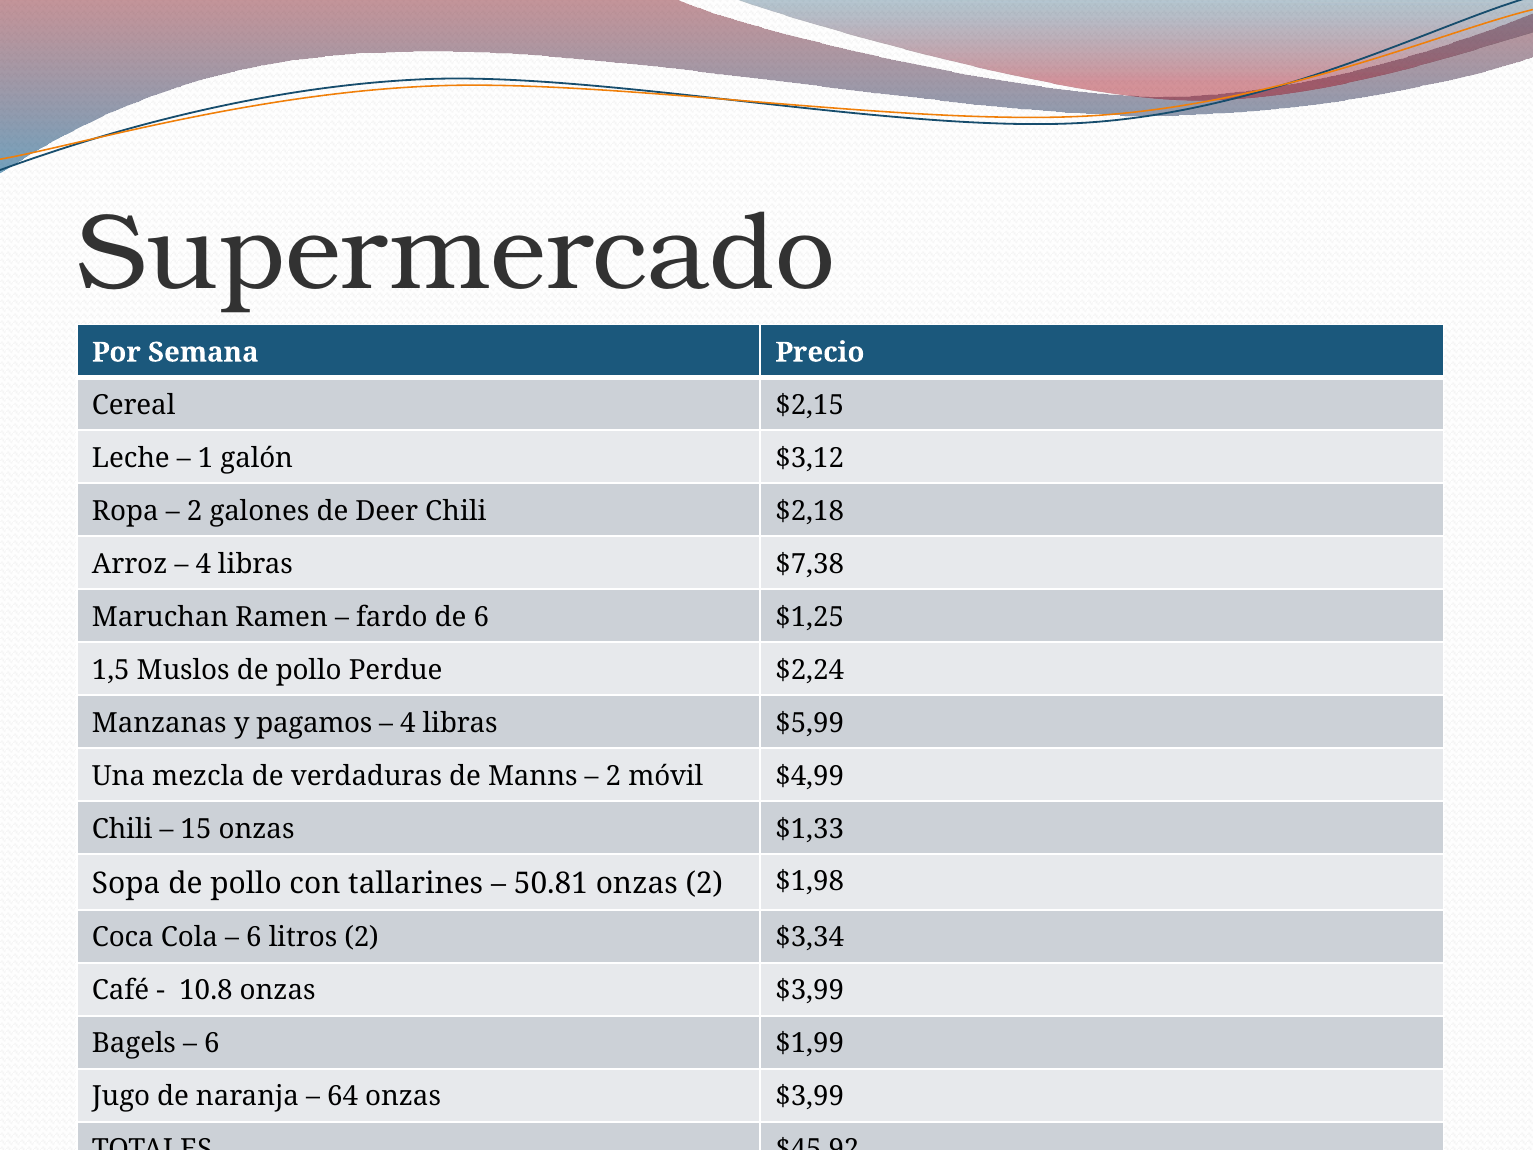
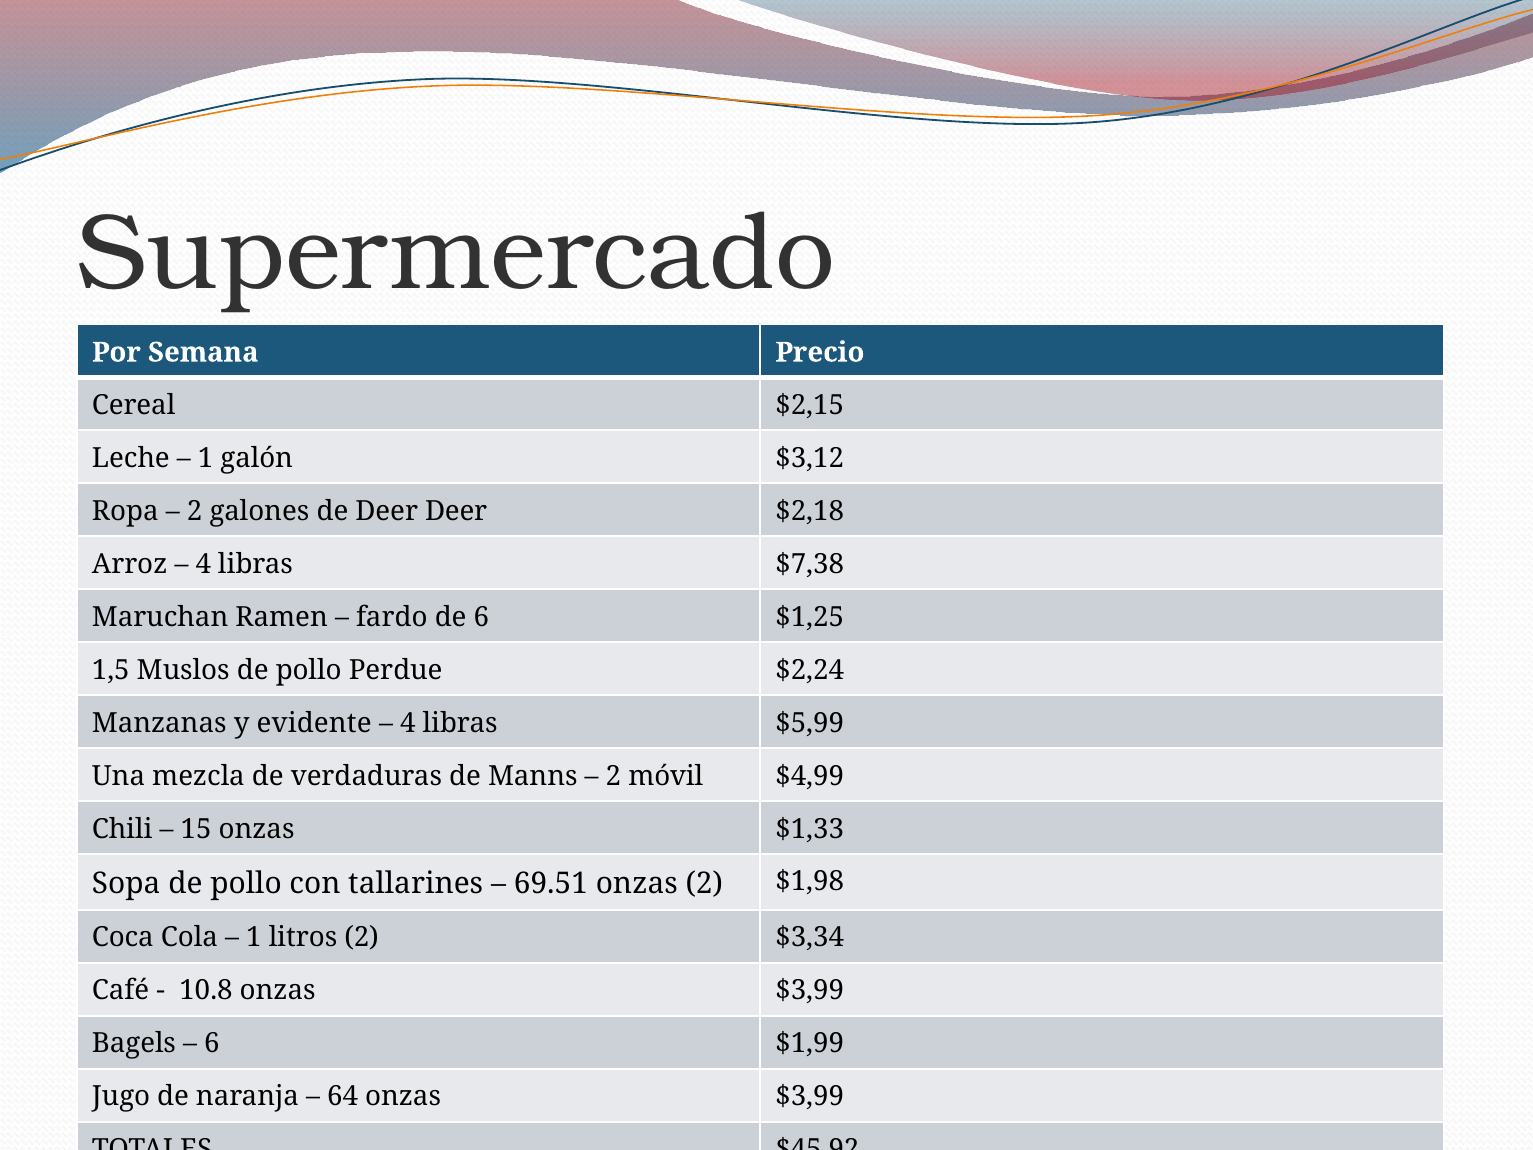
Deer Chili: Chili -> Deer (456, 511)
pagamos: pagamos -> evidente (314, 723)
50.81: 50.81 -> 69.51 (551, 883)
6: 6 -> 1 (254, 938)
